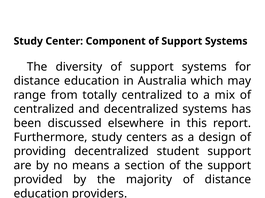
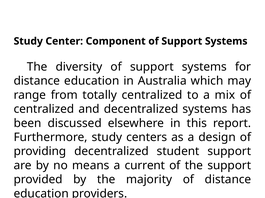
section: section -> current (145, 166)
